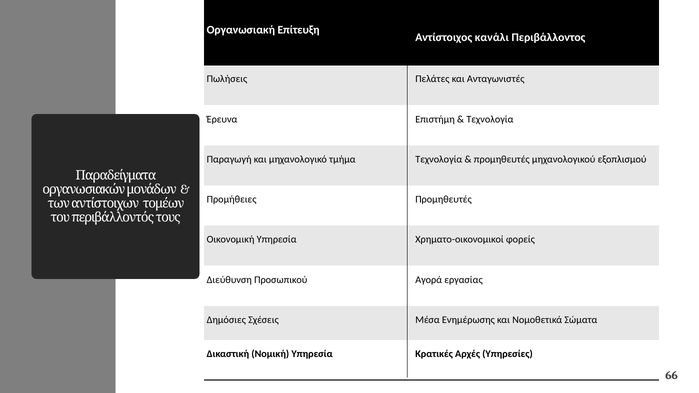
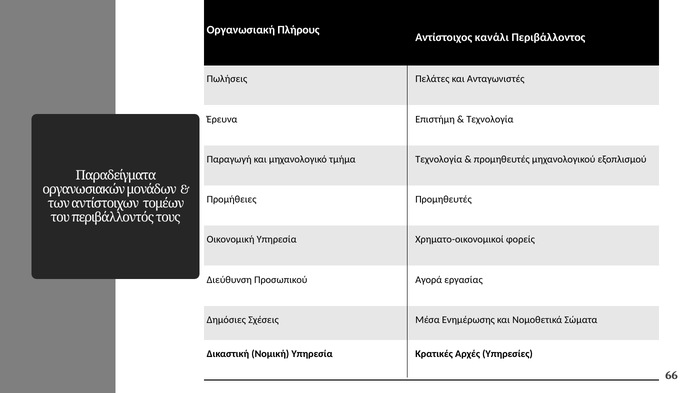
Επίτευξη: Επίτευξη -> Πλήρους (299, 30)
